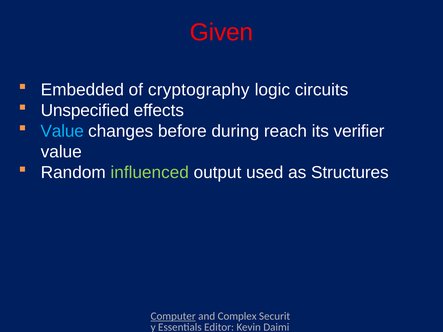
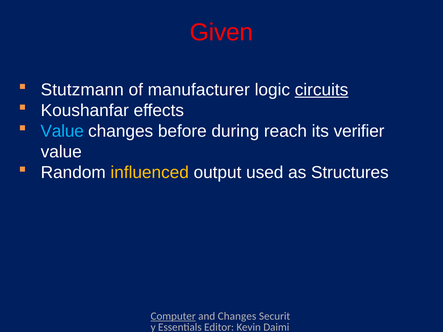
Embedded: Embedded -> Stutzmann (82, 90)
cryptography: cryptography -> manufacturer (199, 90)
circuits underline: none -> present (322, 90)
Unspecified: Unspecified -> Koushanfar (85, 111)
influenced colour: light green -> yellow (150, 173)
and Complex: Complex -> Changes (237, 316)
